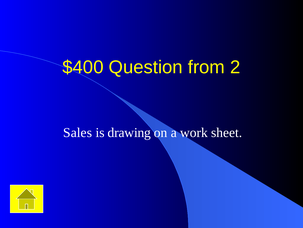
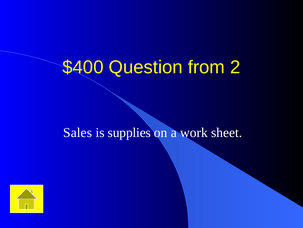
drawing: drawing -> supplies (129, 132)
